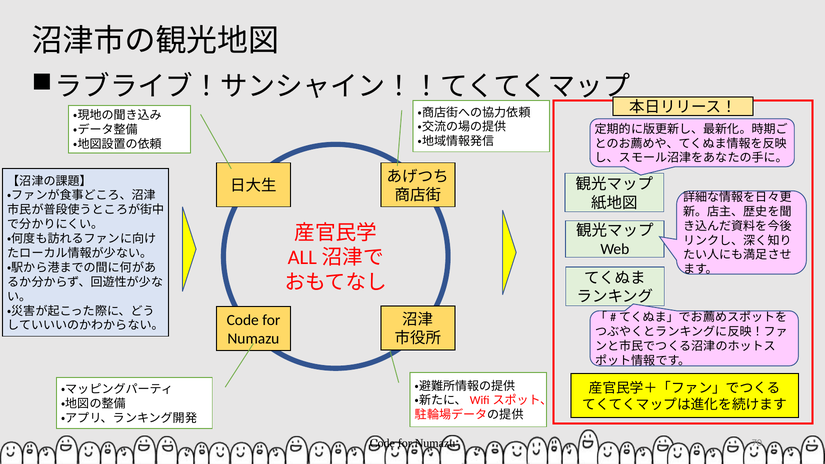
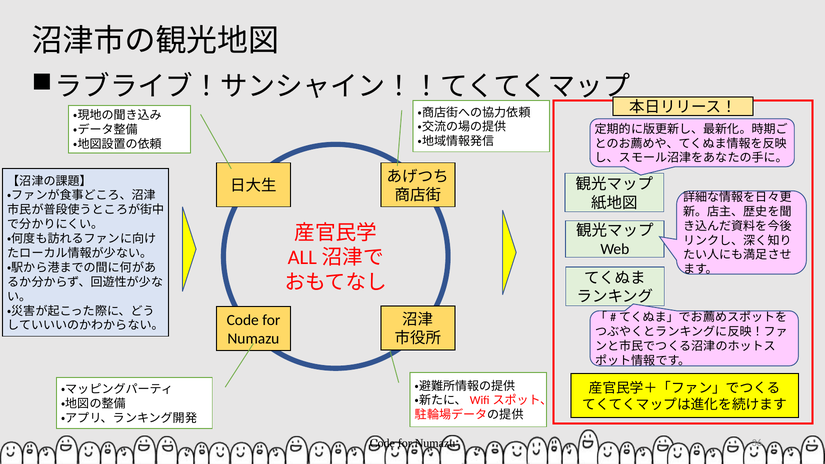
70: 70 -> 36 (757, 443)
